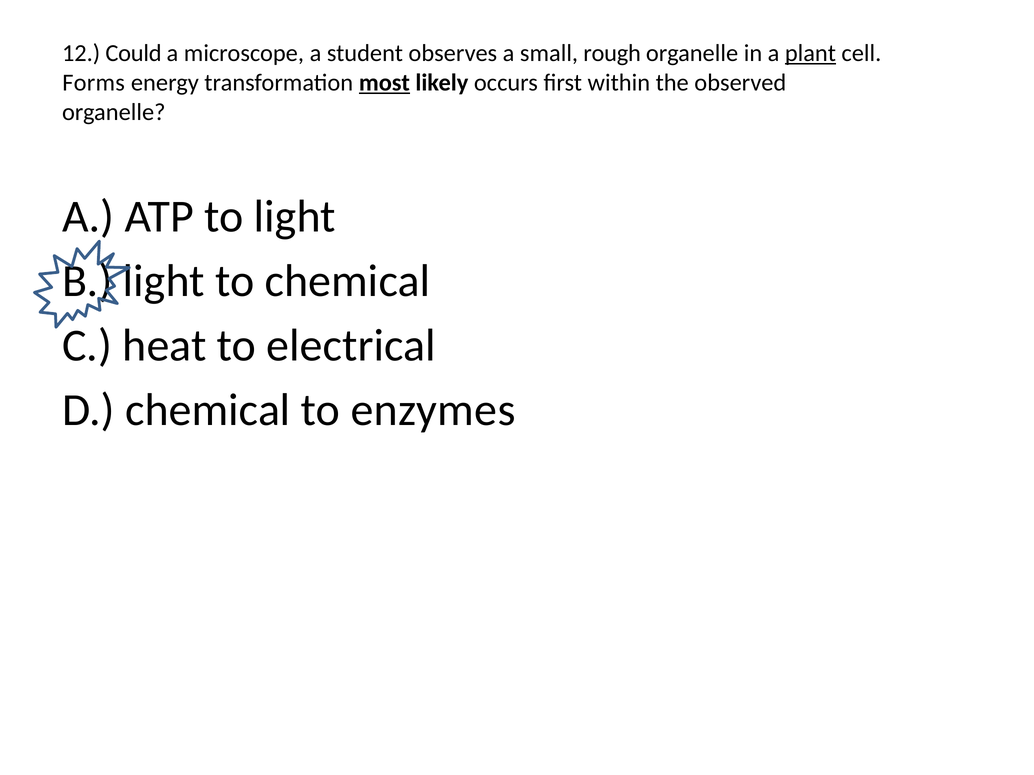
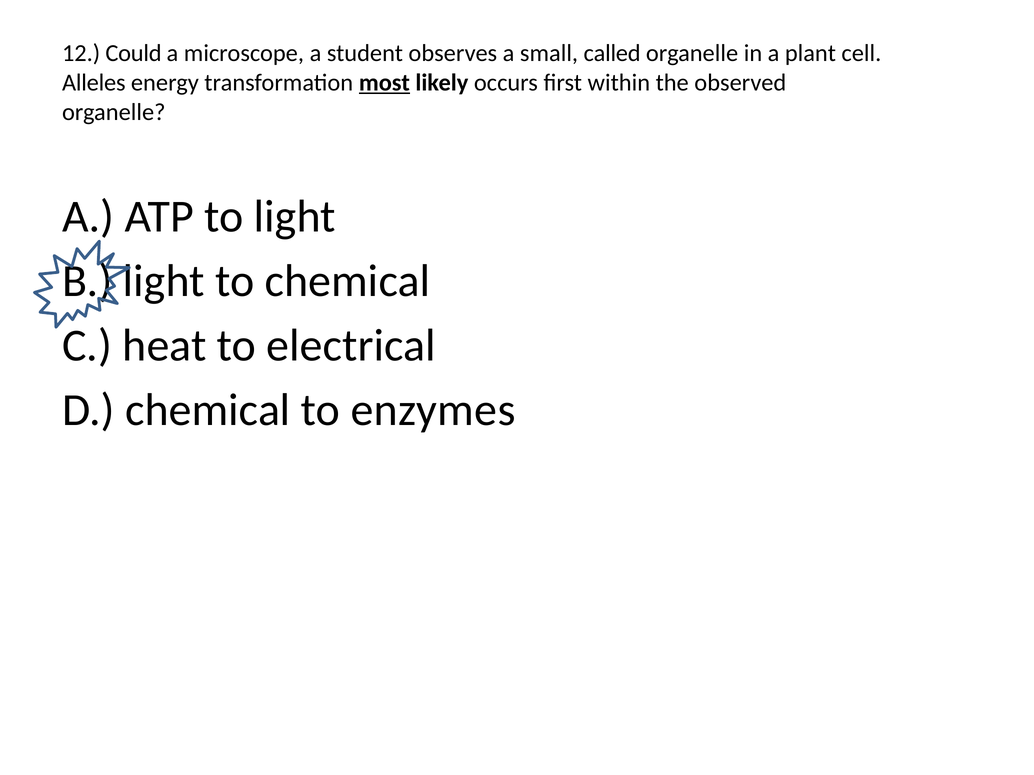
rough: rough -> called (612, 53)
plant underline: present -> none (810, 53)
Forms: Forms -> Alleles (94, 83)
